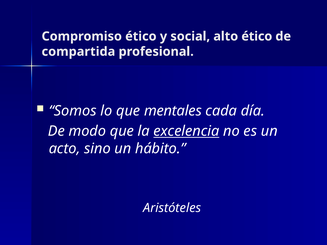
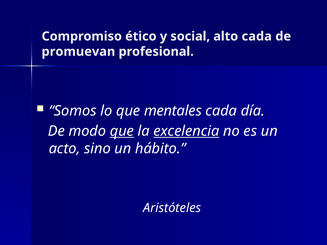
alto ético: ético -> cada (257, 36)
compartida: compartida -> promuevan (78, 52)
que underline: none -> present (122, 131)
